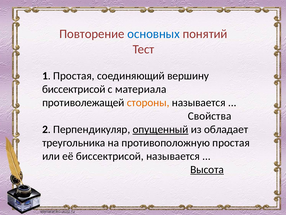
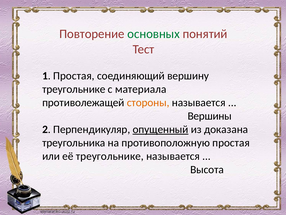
основных colour: blue -> green (154, 34)
биссектрисой: биссектрисой -> треугольнике (74, 89)
Свойства: Свойства -> Вершины (210, 116)
обладает: обладает -> доказана (226, 129)
её биссектрисой: биссектрисой -> треугольнике (110, 156)
Высота underline: present -> none (207, 169)
